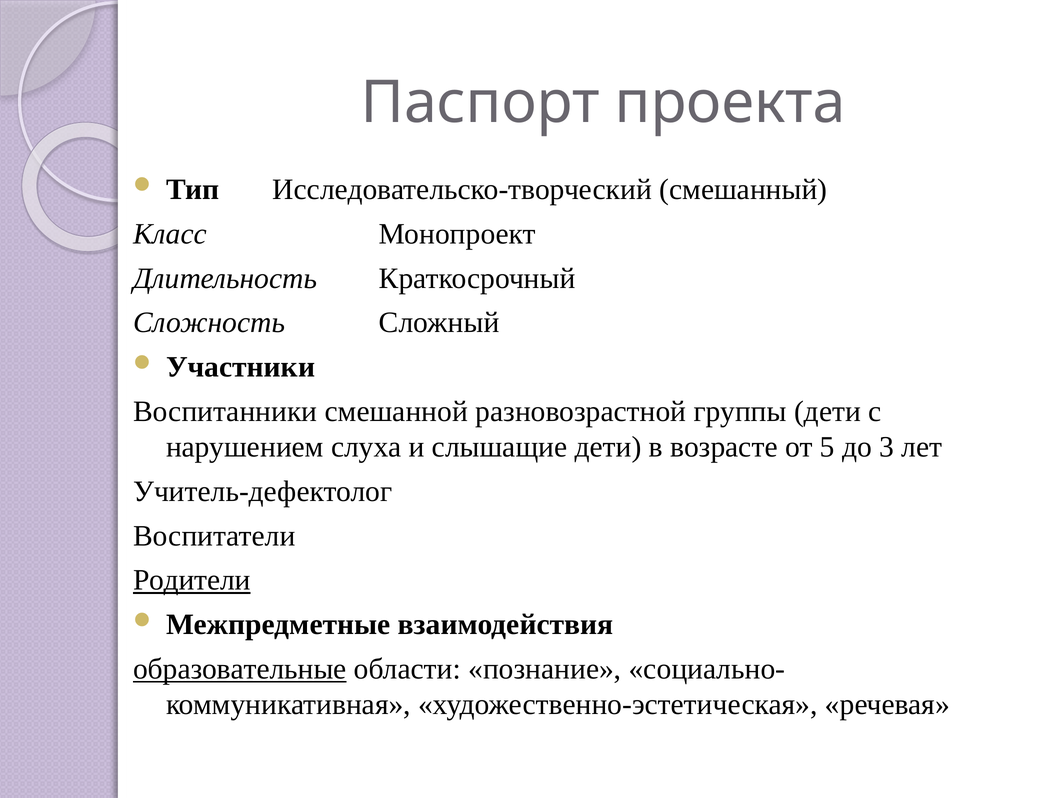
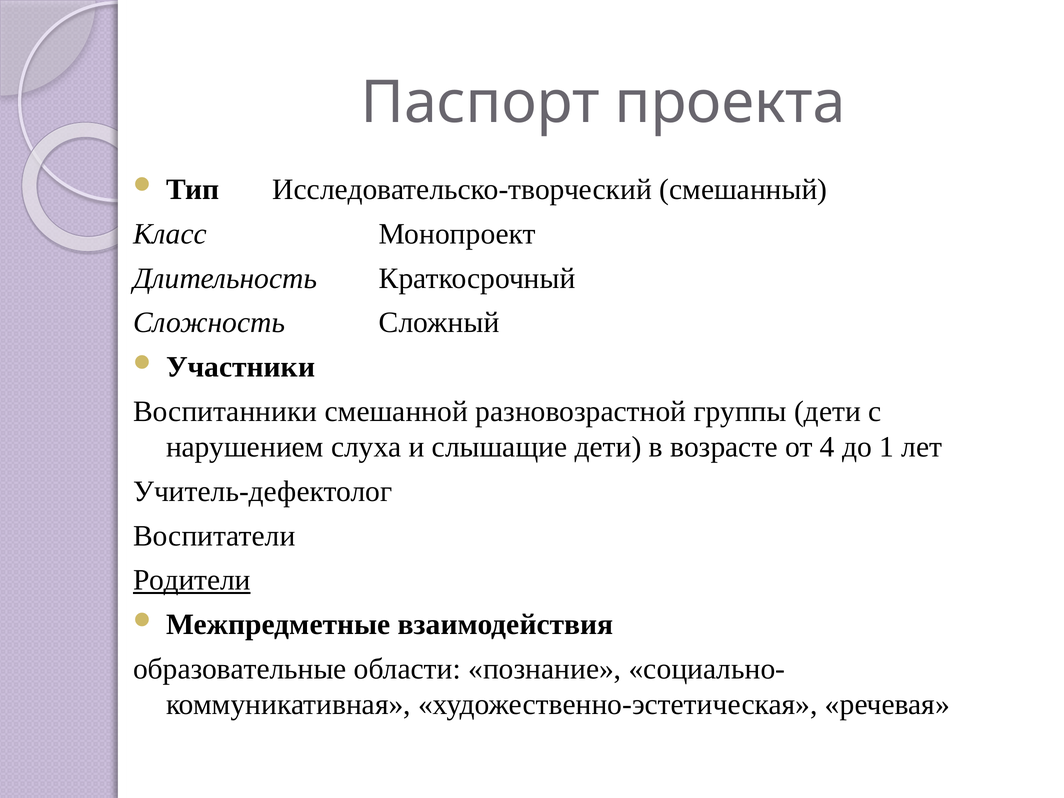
5: 5 -> 4 (827, 447)
3: 3 -> 1 (887, 447)
образовательные underline: present -> none (240, 669)
